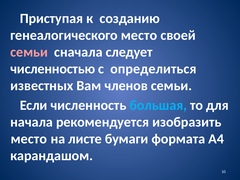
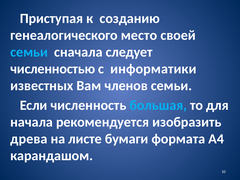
семьи colour: pink -> light blue (29, 52)
определиться: определиться -> информатики (153, 69)
место: место -> древа (29, 139)
